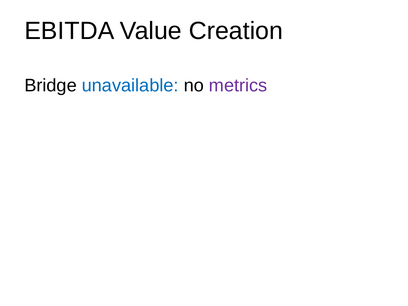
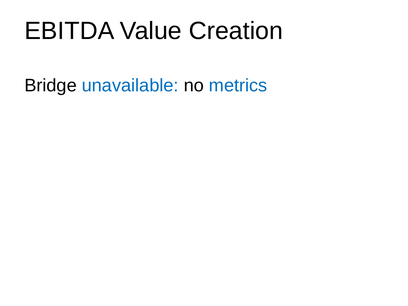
metrics colour: purple -> blue (238, 86)
